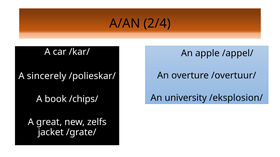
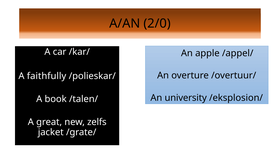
2/4: 2/4 -> 2/0 (157, 24)
sincerely: sincerely -> faithfully (47, 76)
/chips/: /chips/ -> /talen/ (84, 99)
